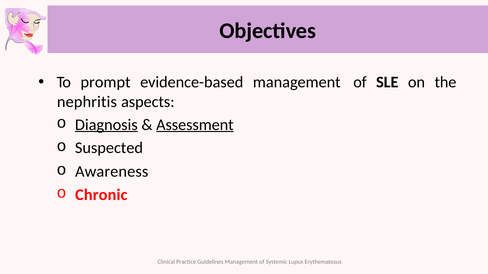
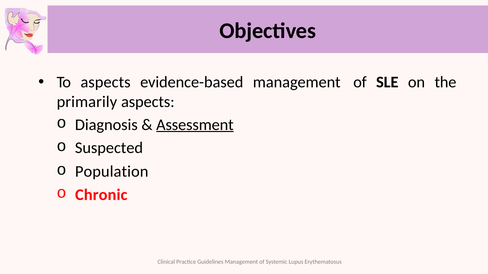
To prompt: prompt -> aspects (106, 82)
nephritis: nephritis -> primarily (87, 102)
Diagnosis underline: present -> none (106, 125)
Awareness: Awareness -> Population (112, 172)
